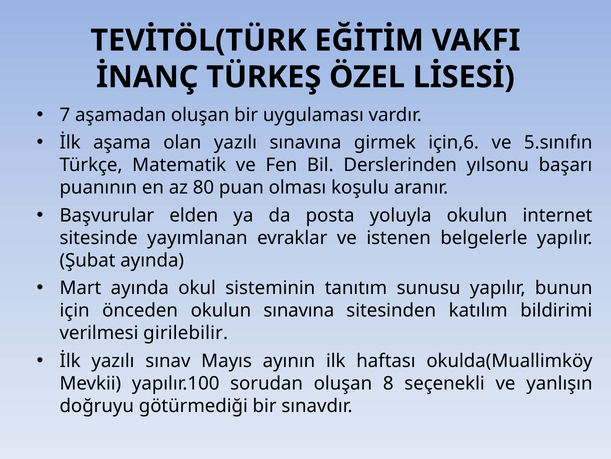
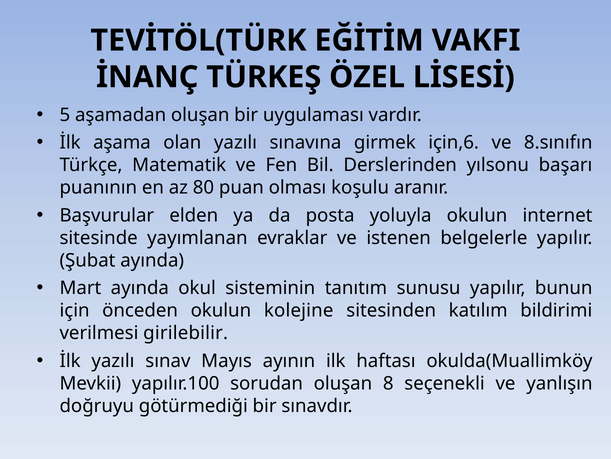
7: 7 -> 5 (65, 115)
5.sınıfın: 5.sınıfın -> 8.sınıfın (558, 143)
okulun sınavına: sınavına -> kolejine (299, 310)
